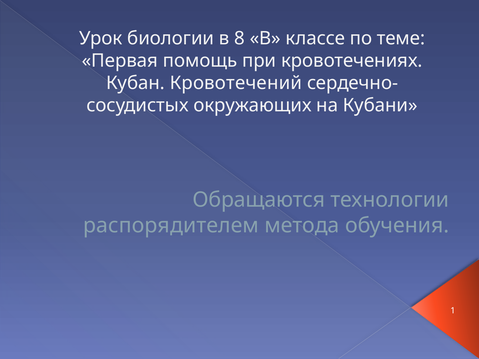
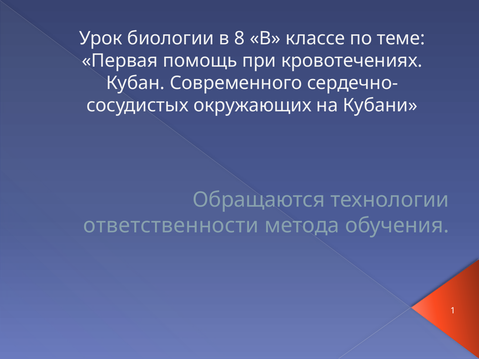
Кровотечений: Кровотечений -> Современного (236, 83)
распорядителем: распорядителем -> ответственности (171, 226)
